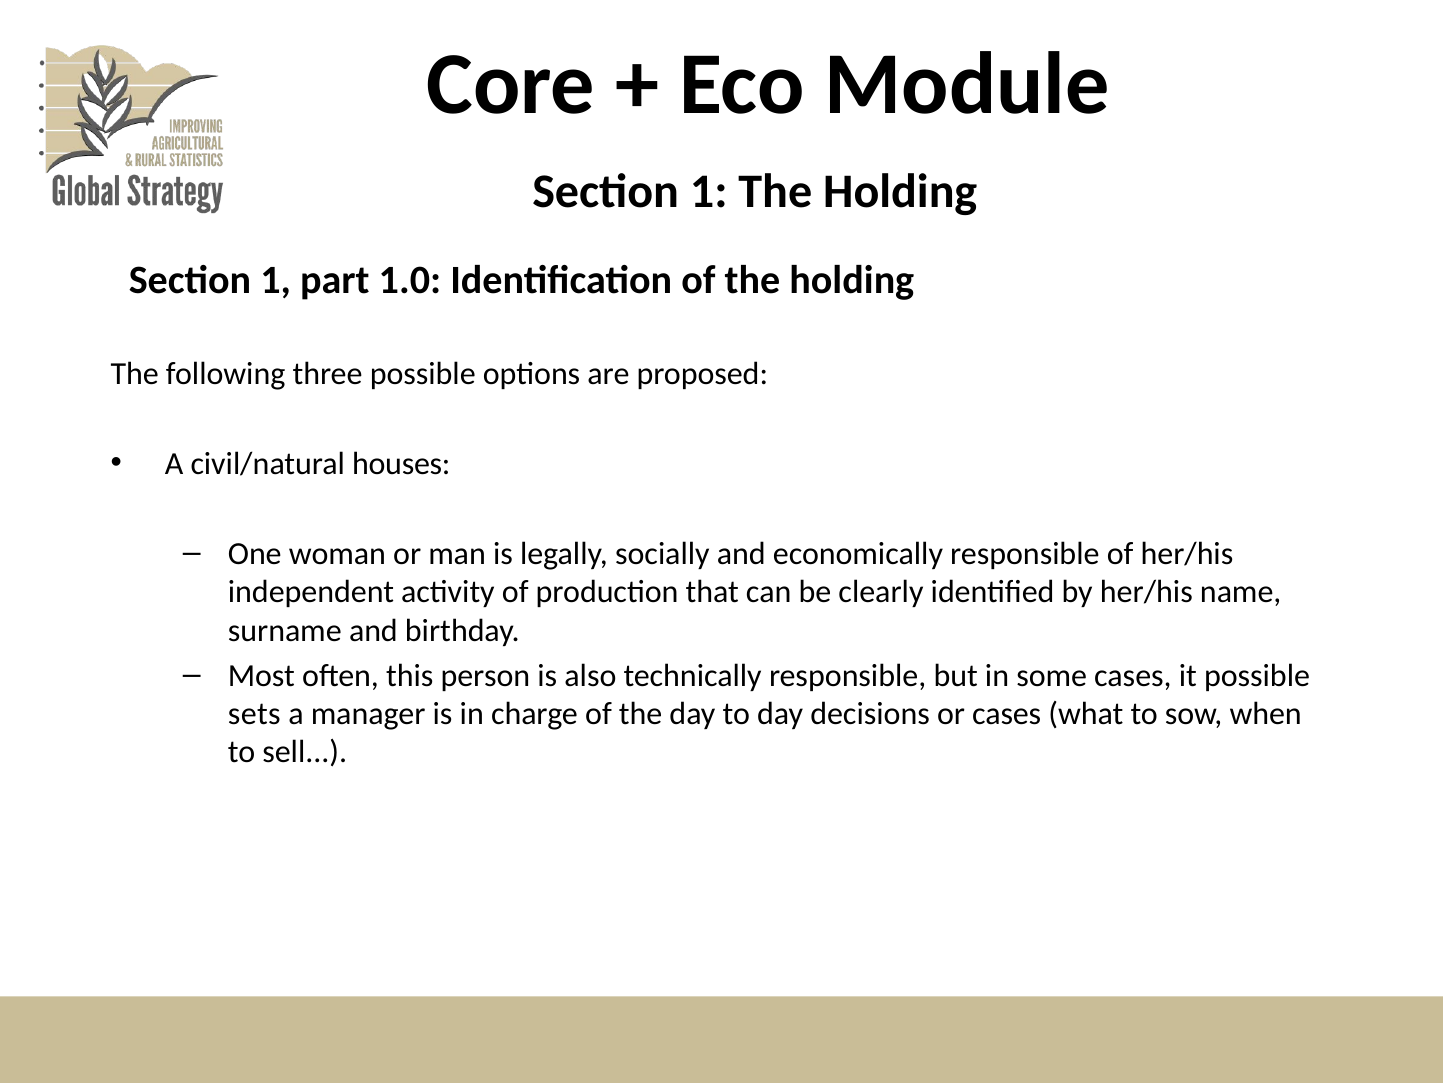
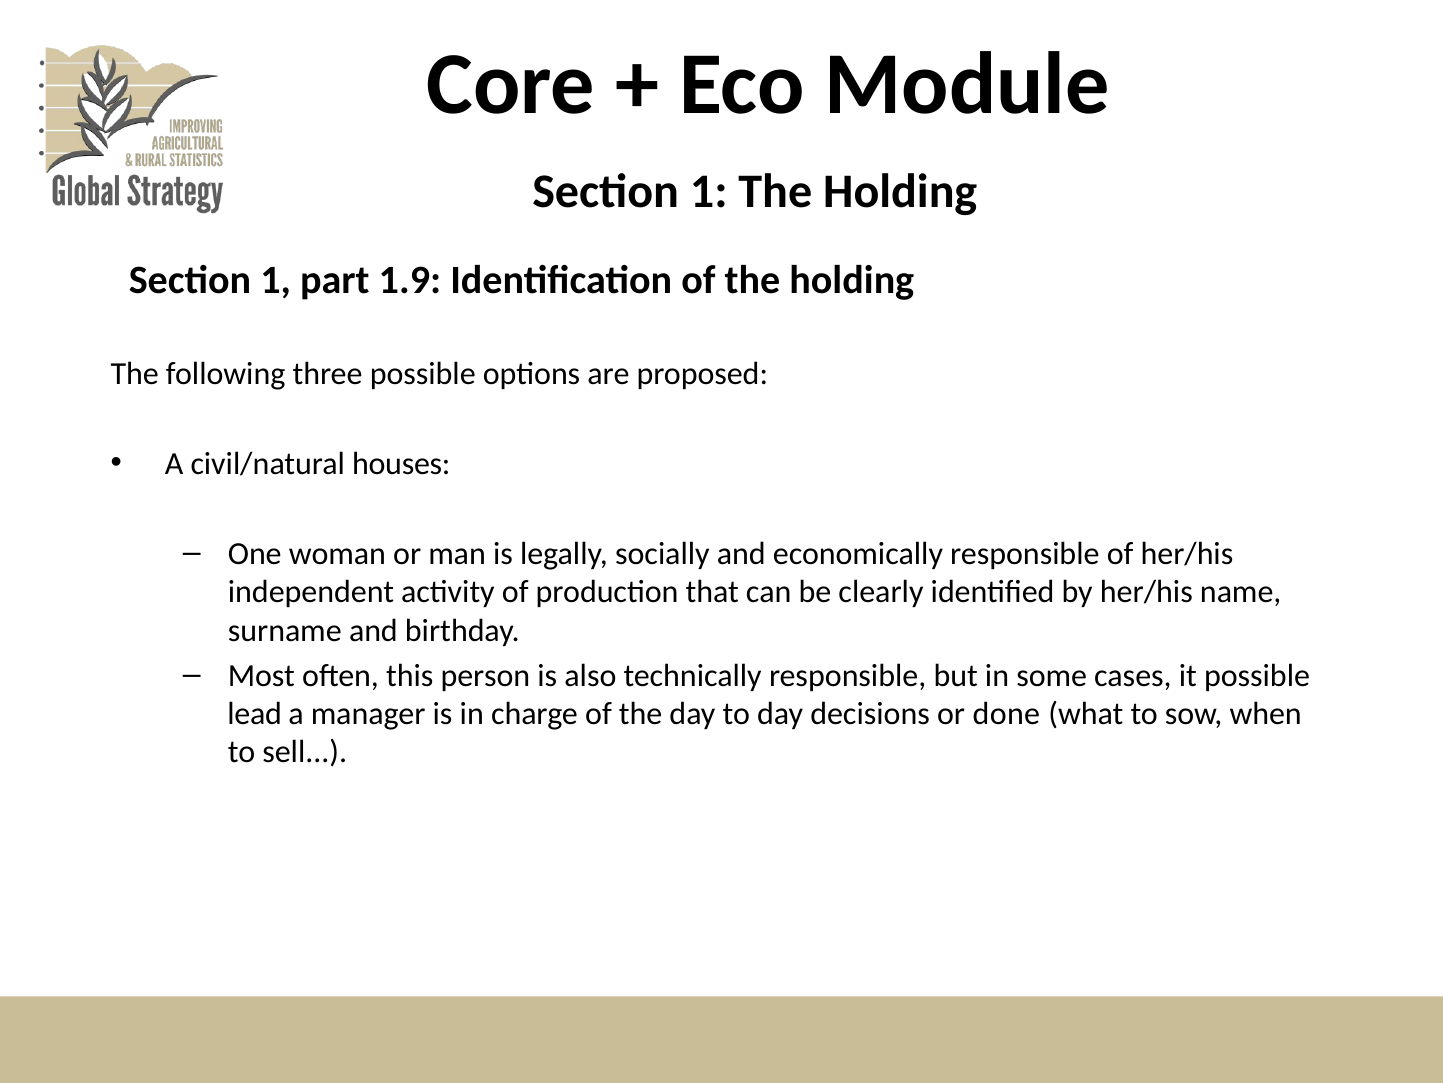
1.0: 1.0 -> 1.9 (410, 280)
sets: sets -> lead (255, 713)
or cases: cases -> done (1006, 713)
